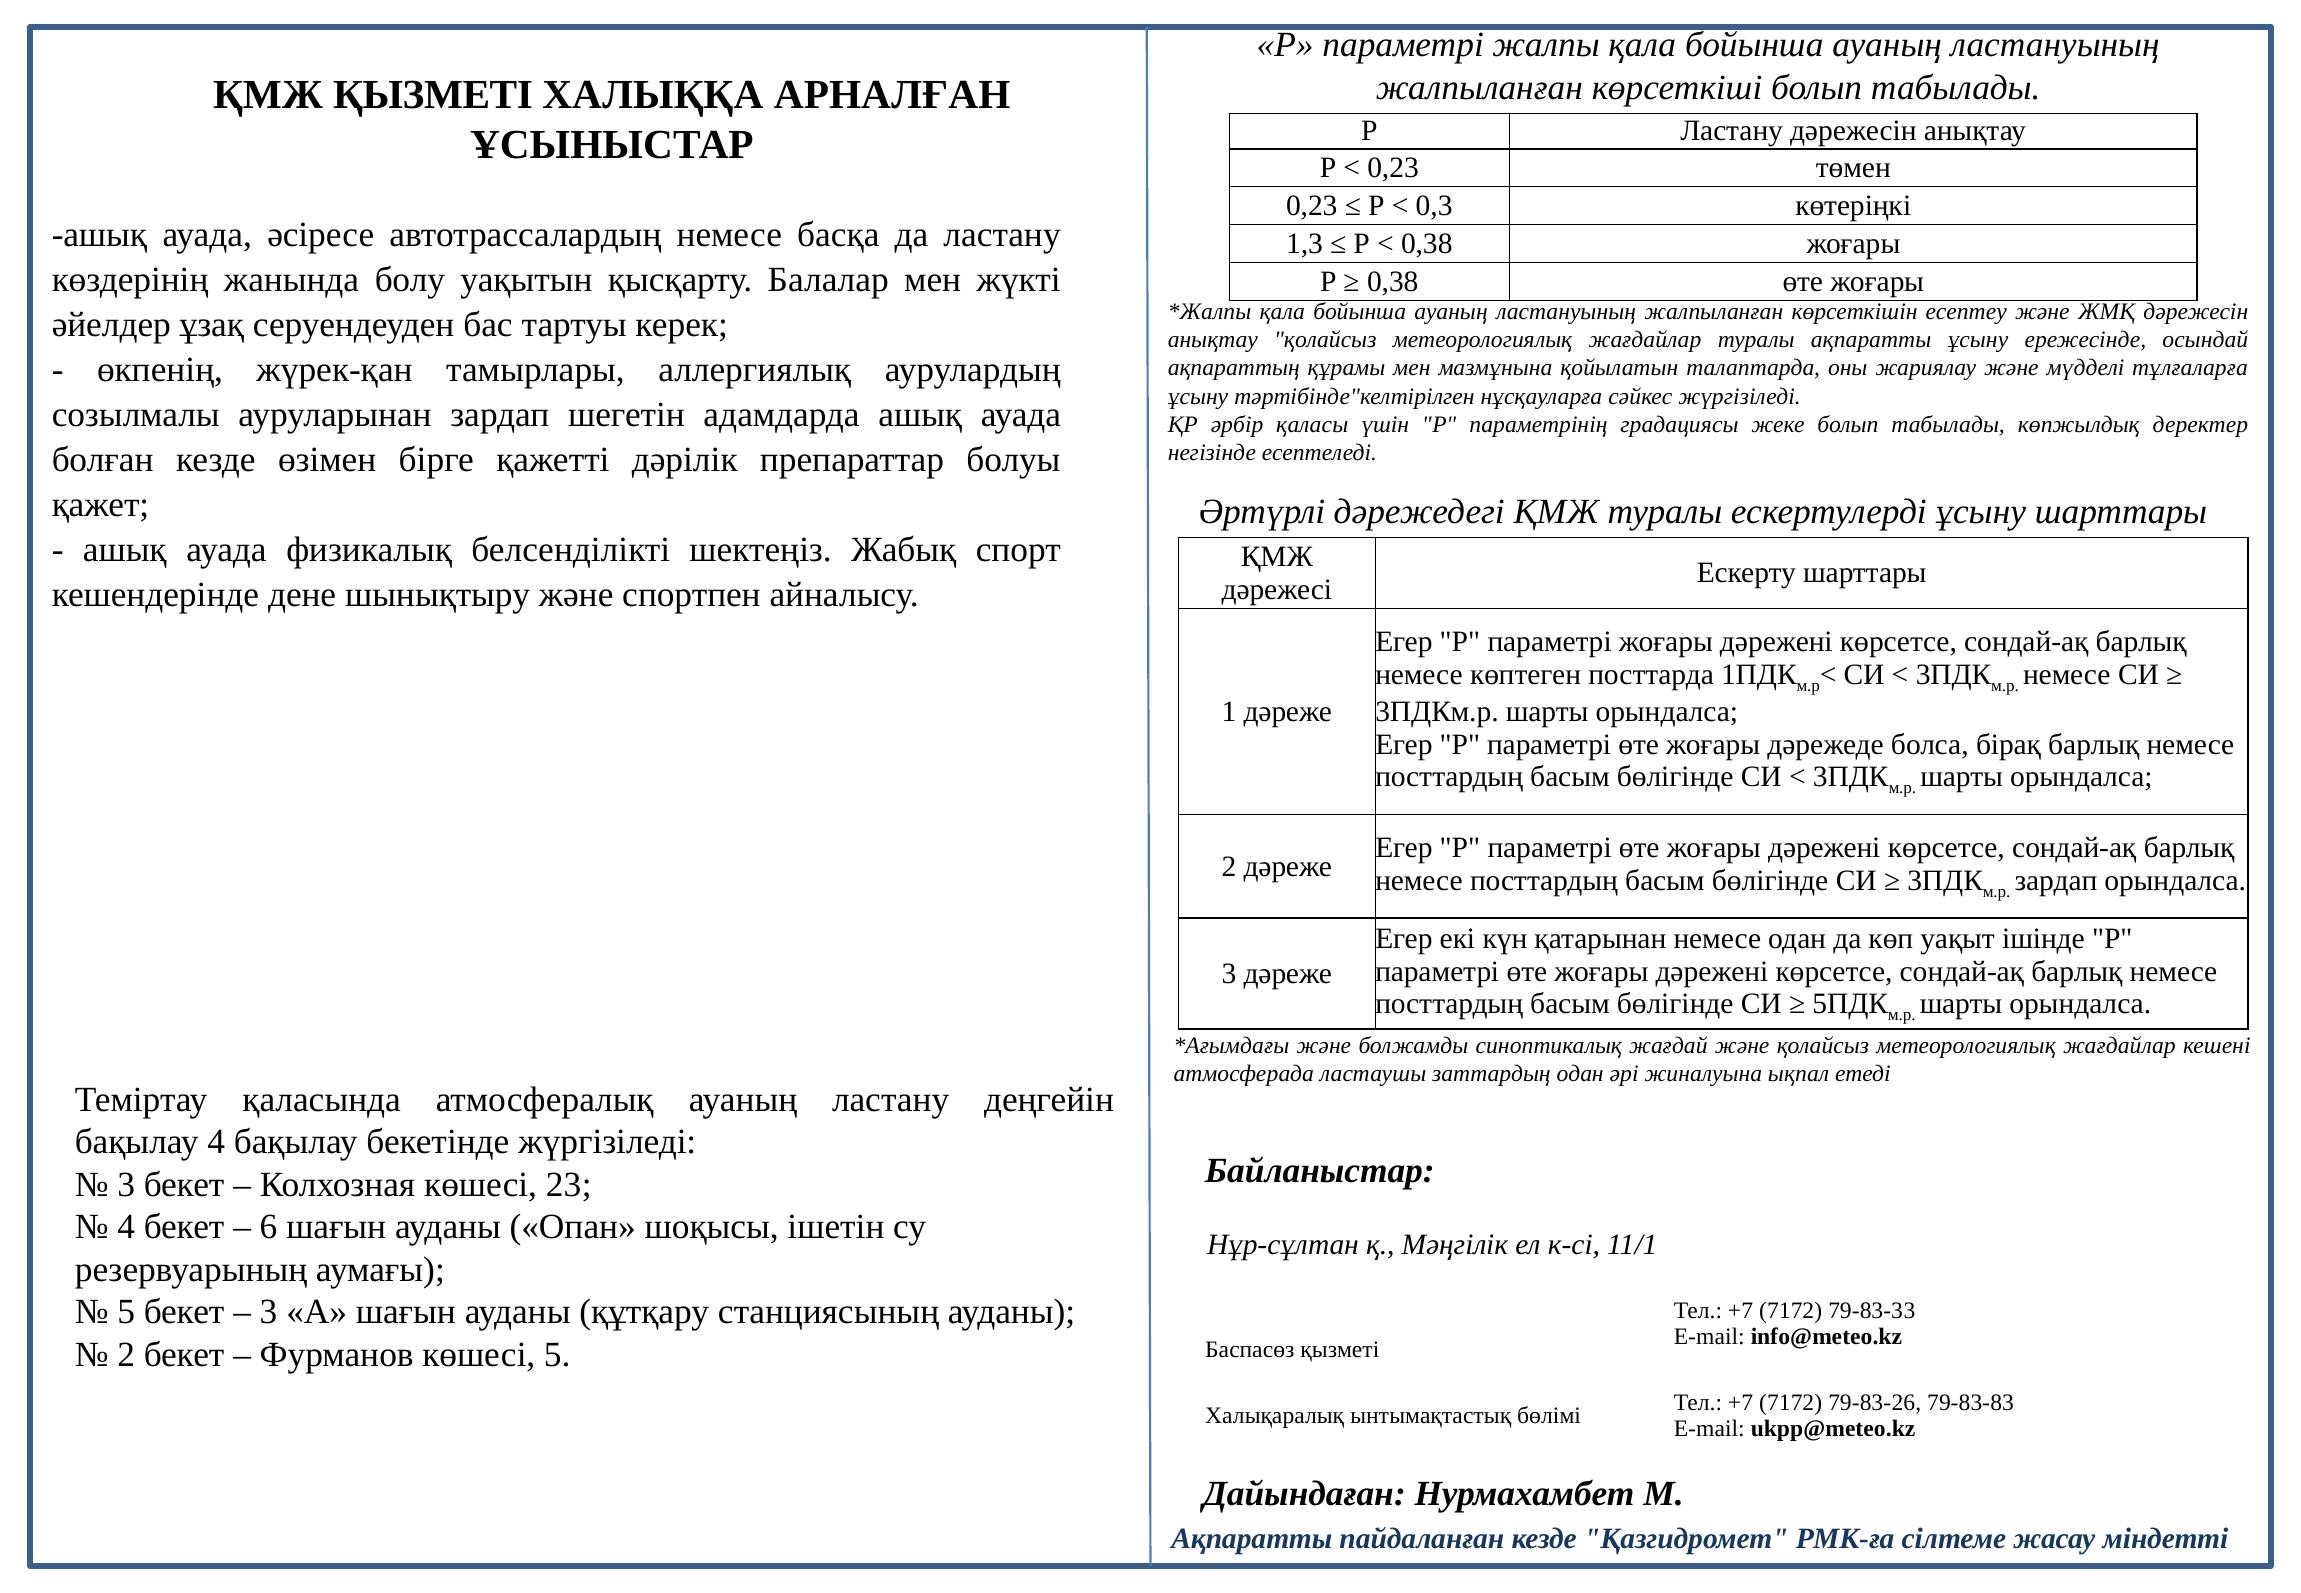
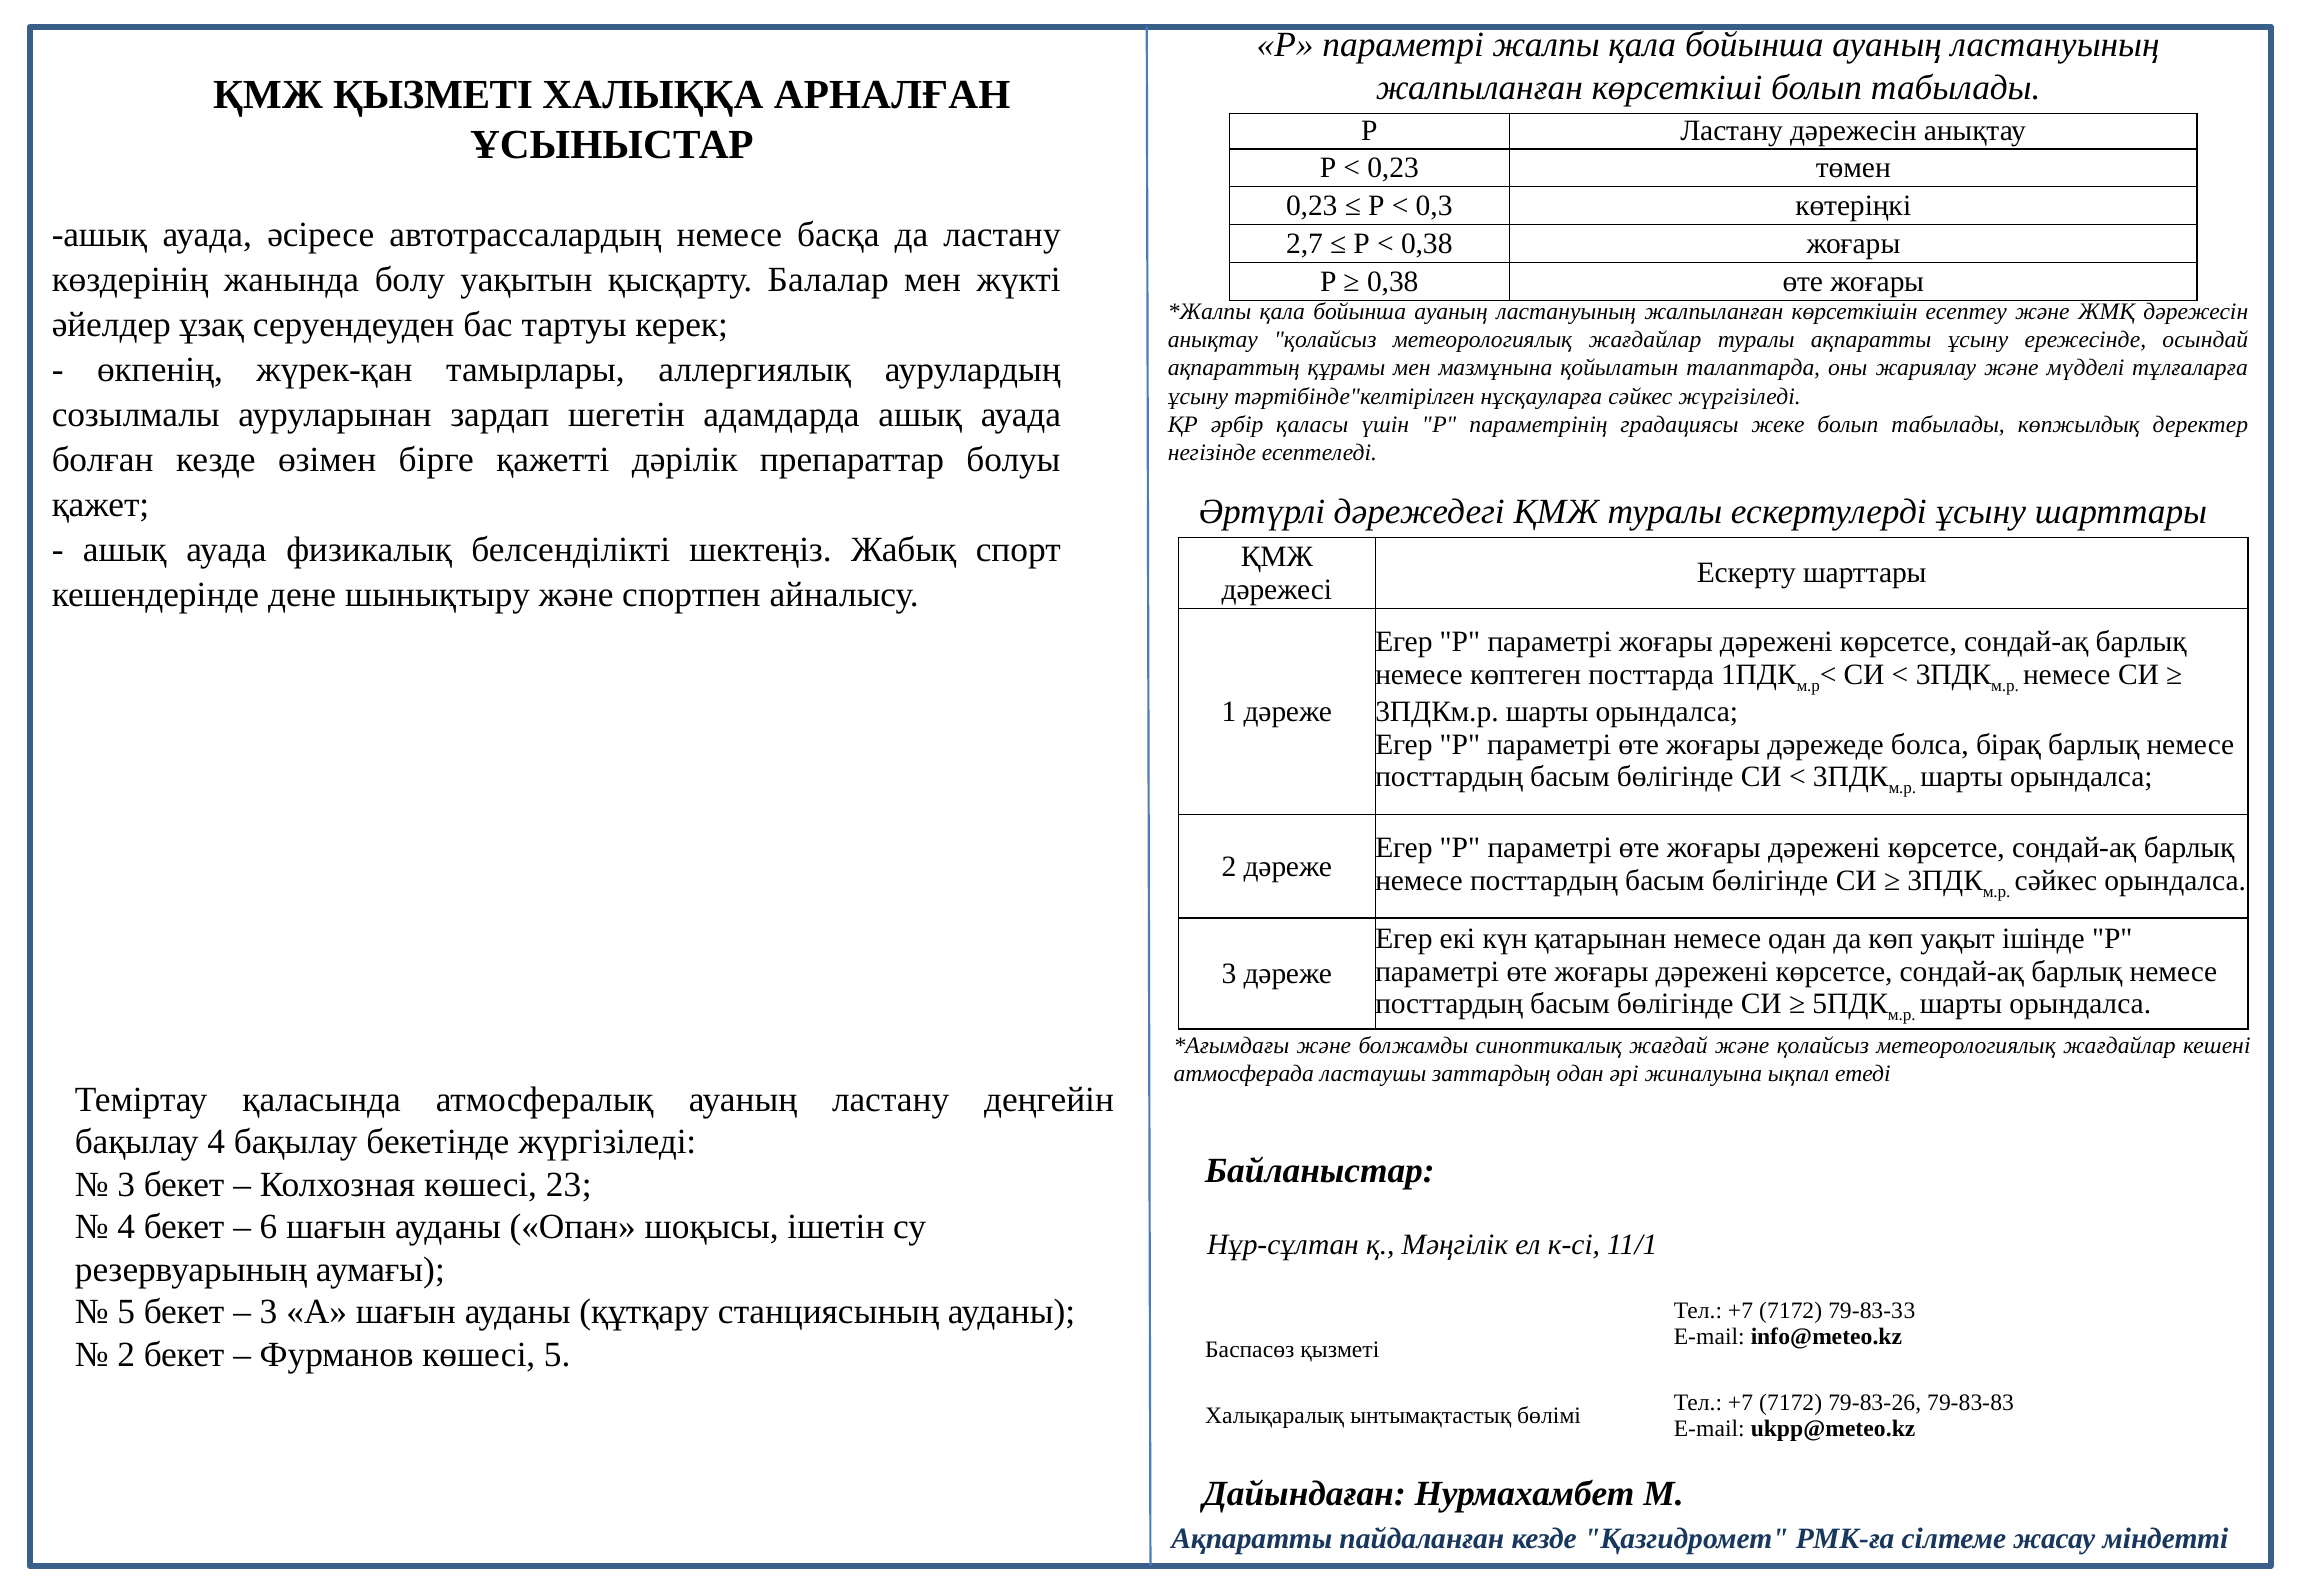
1,3: 1,3 -> 2,7 (1305, 243)
зардап: зардап -> сәйкес (2056, 880)
